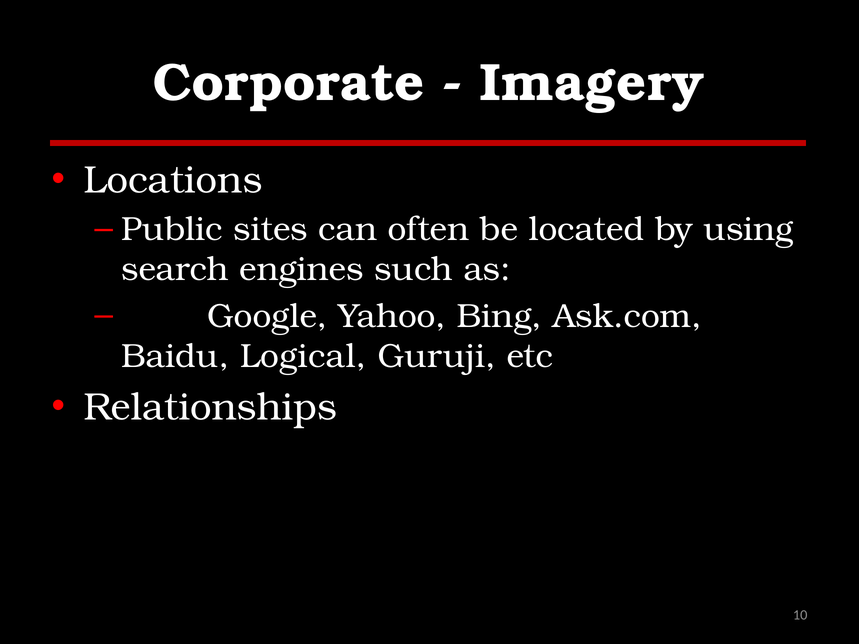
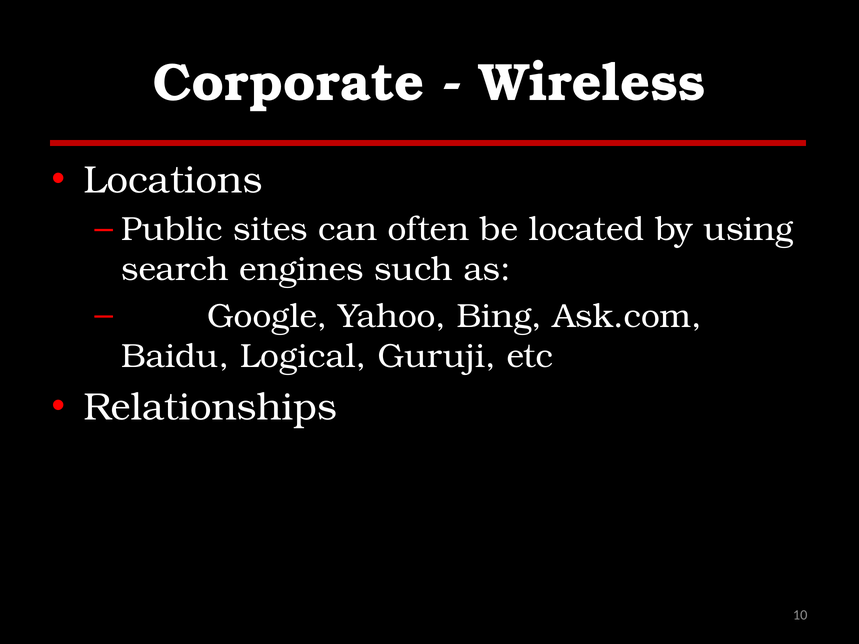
Imagery: Imagery -> Wireless (592, 83)
